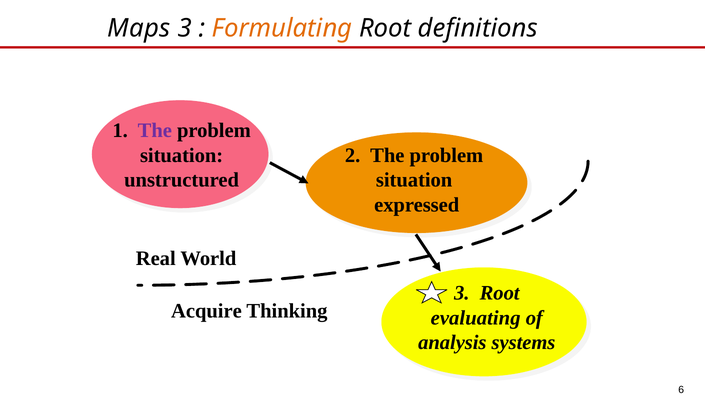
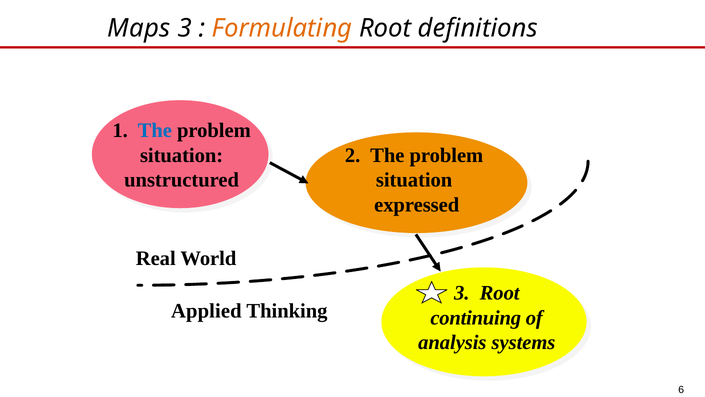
The colour: purple -> blue (155, 130)
Acquire: Acquire -> Applied (206, 311)
evaluating: evaluating -> continuing (476, 317)
